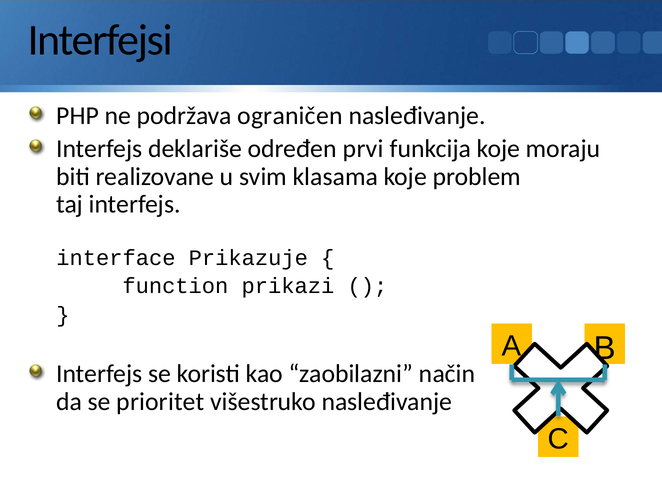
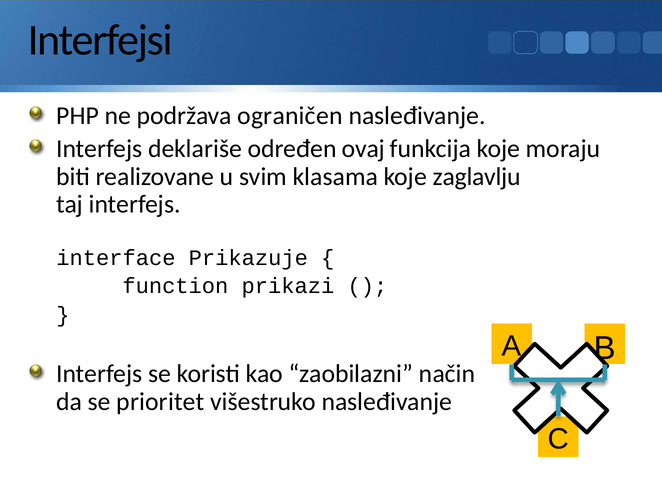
prvi: prvi -> ovaj (363, 149)
problem: problem -> zaglavlju (477, 177)
